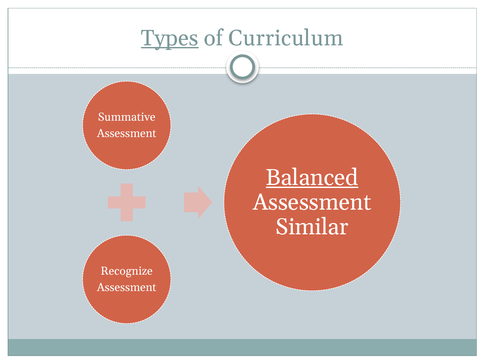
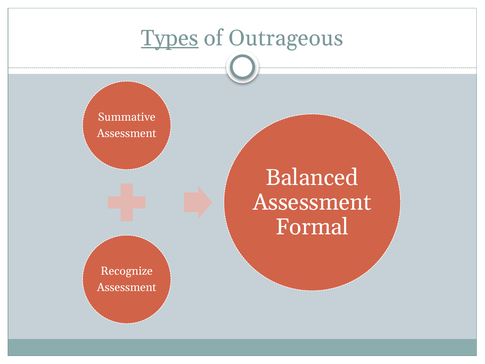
Curriculum: Curriculum -> Outrageous (286, 38)
Balanced underline: present -> none (312, 177)
Similar: Similar -> Formal (312, 227)
